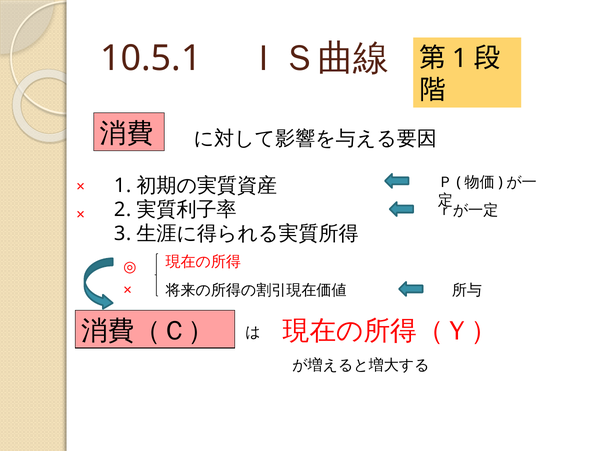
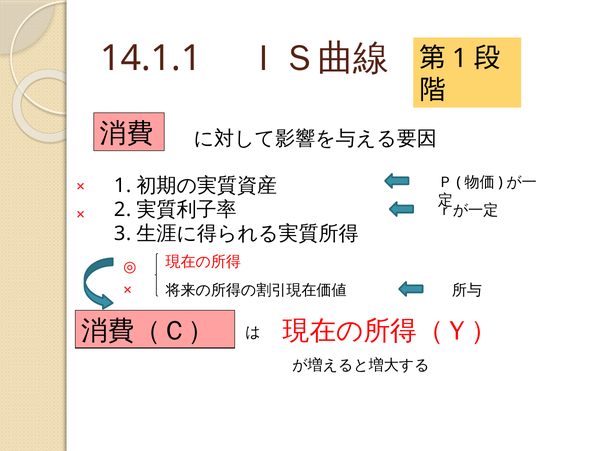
10.5.1: 10.5.1 -> 14.1.1 (151, 58)
